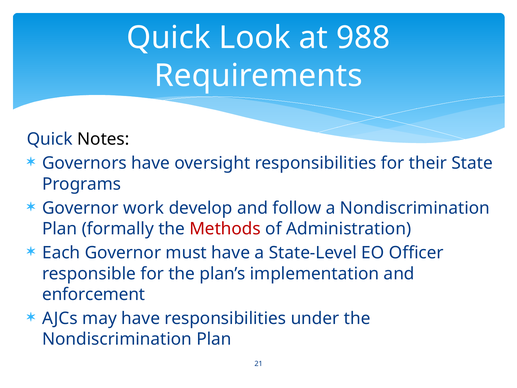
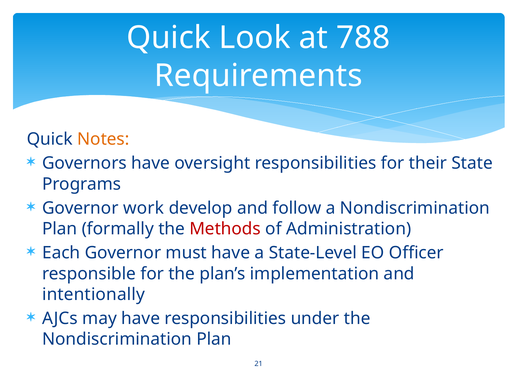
988: 988 -> 788 (363, 38)
Notes colour: black -> orange (103, 139)
enforcement: enforcement -> intentionally (94, 294)
